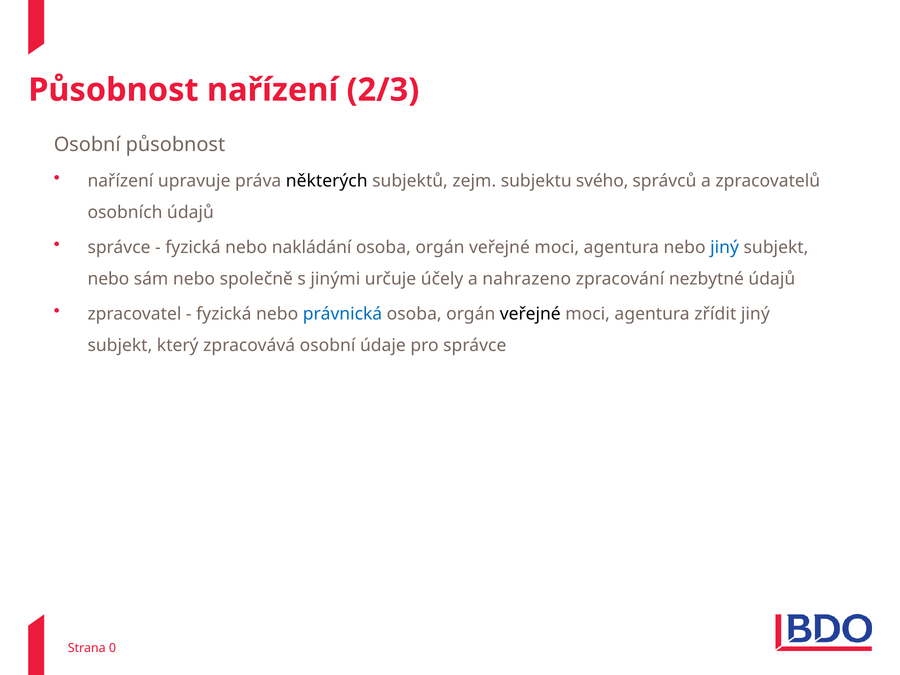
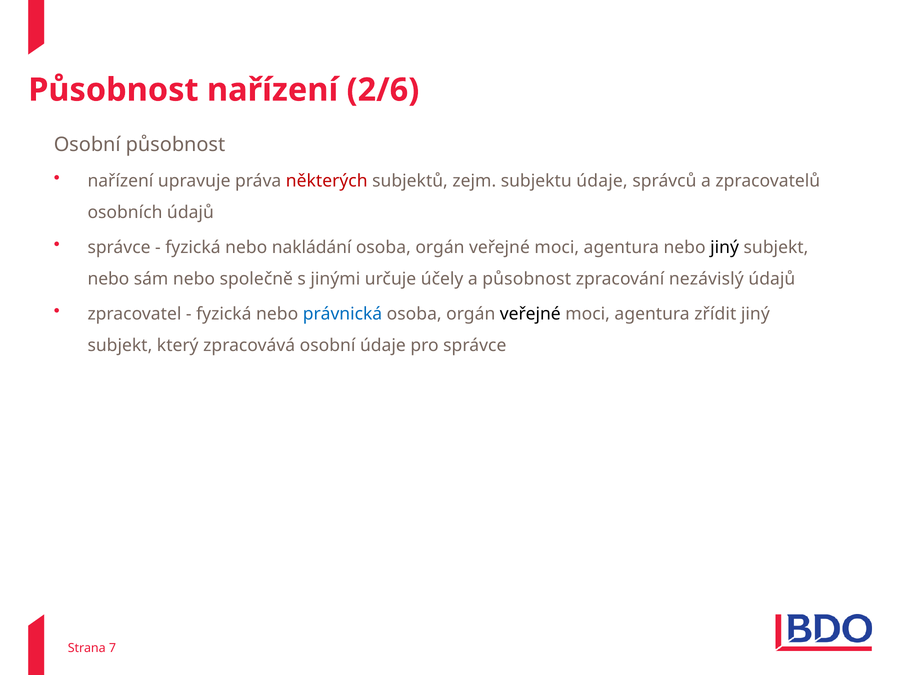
2/3: 2/3 -> 2/6 (383, 90)
některých colour: black -> red (327, 181)
subjektu svého: svého -> údaje (602, 181)
jiný colour: blue -> black (725, 247)
a nahrazeno: nahrazeno -> působnost (527, 279)
nezbytné: nezbytné -> nezávislý (706, 279)
0: 0 -> 7 (112, 648)
